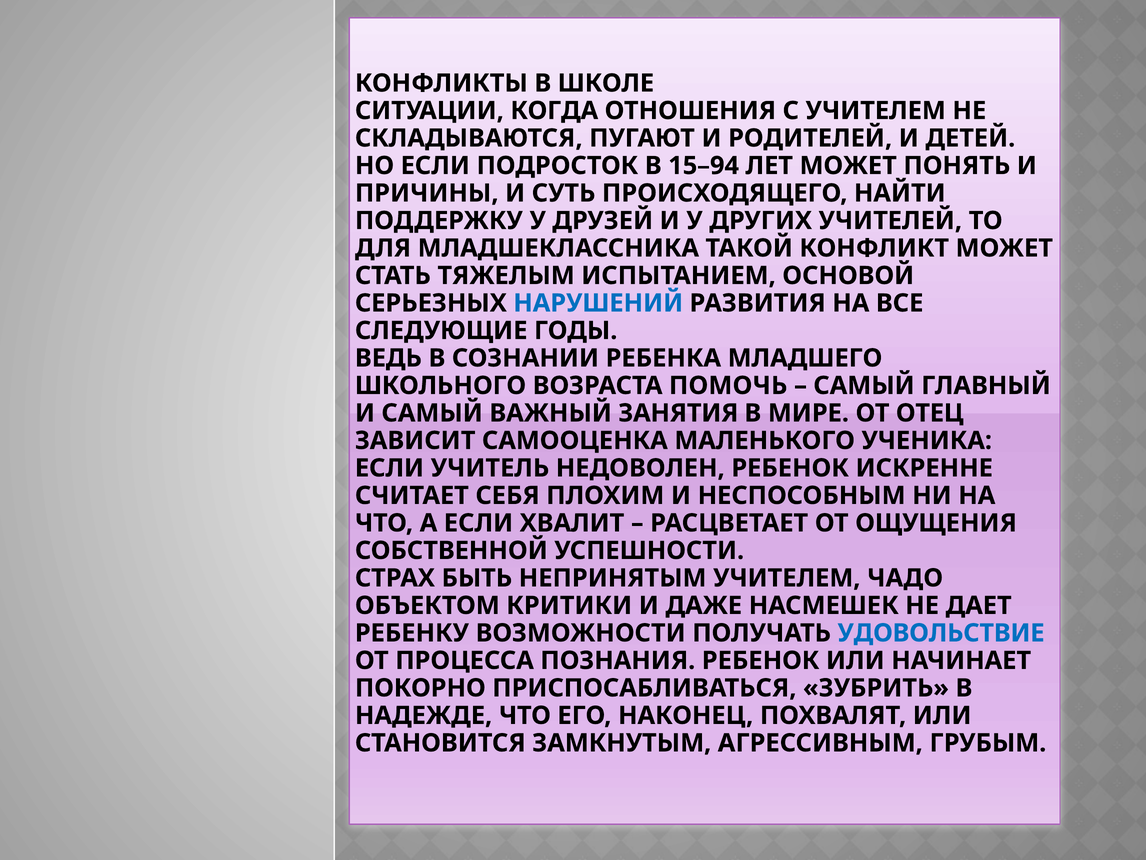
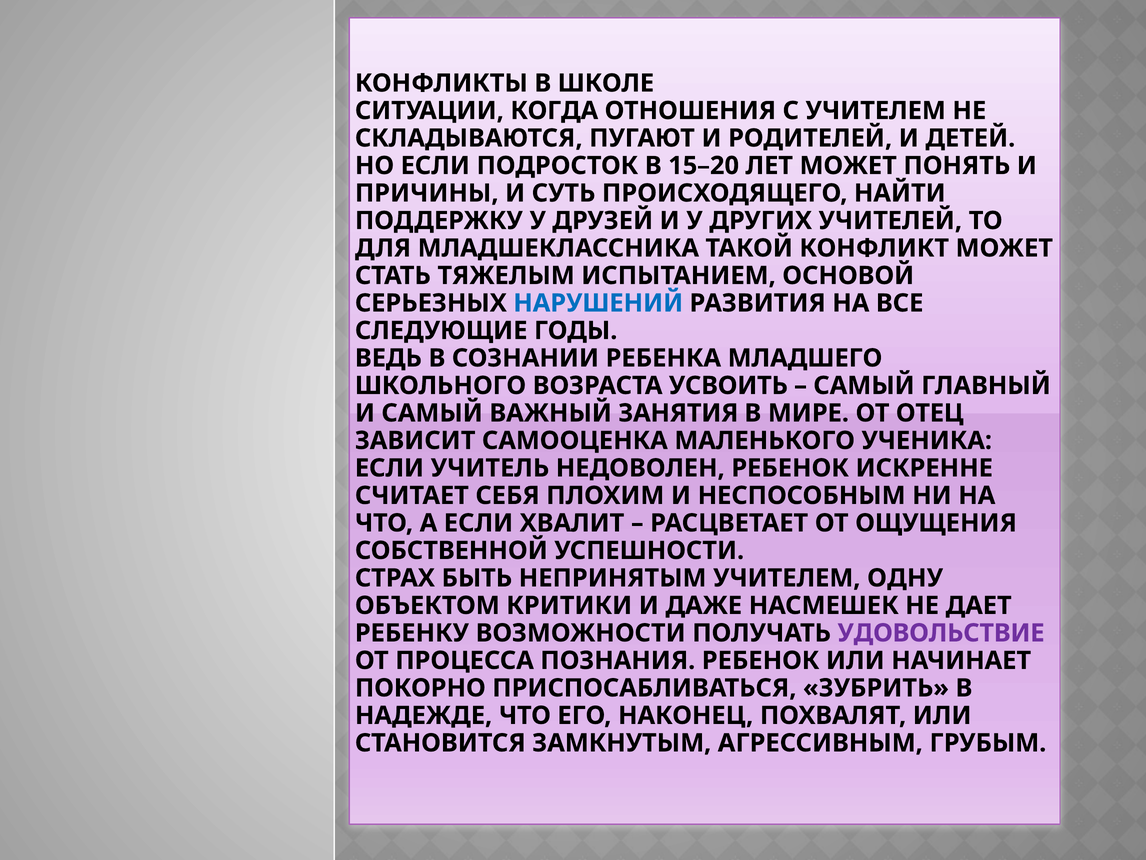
15–94: 15–94 -> 15–20 (704, 166)
ПОМОЧЬ: ПОМОЧЬ -> УСВОИТЬ (728, 385)
ЧАДО: ЧАДО -> ОДНУ (905, 578)
УДОВОЛЬСТВИЕ colour: blue -> purple (941, 633)
